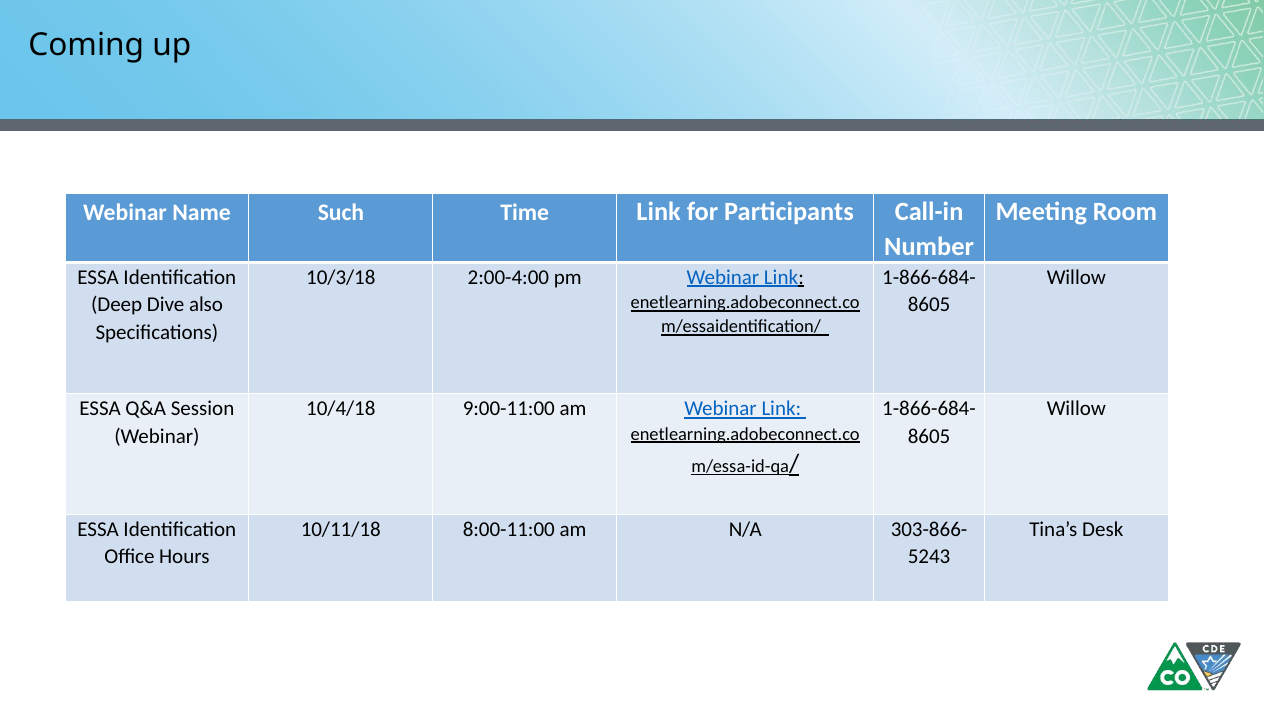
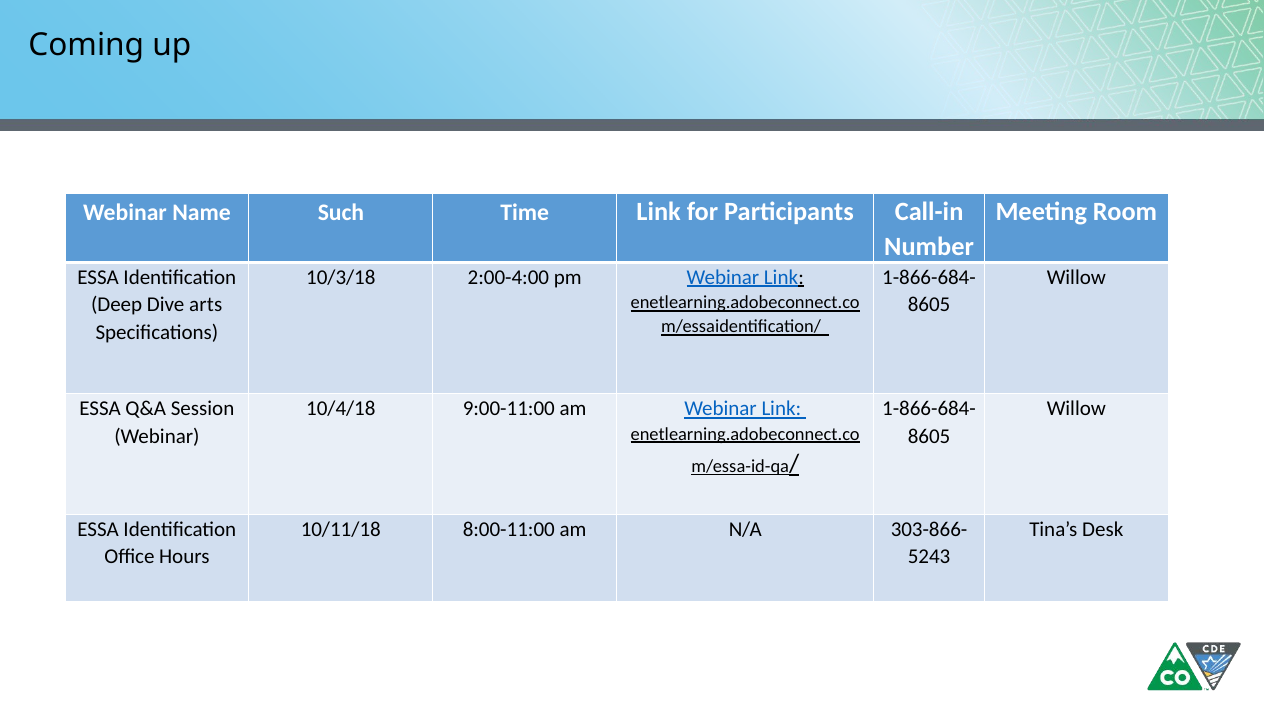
also: also -> arts (206, 305)
